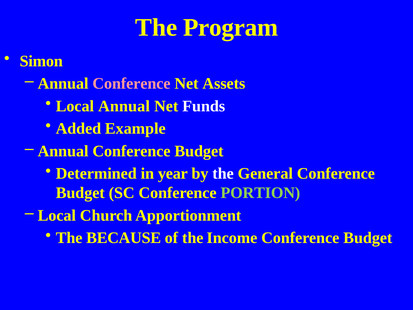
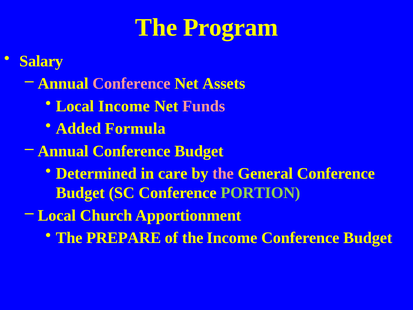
Simon: Simon -> Salary (41, 61)
Local Annual: Annual -> Income (124, 106)
Funds colour: white -> pink (204, 106)
Example: Example -> Formula (135, 129)
year: year -> care (173, 174)
the colour: white -> pink (223, 174)
BECAUSE: BECAUSE -> PREPARE (124, 238)
